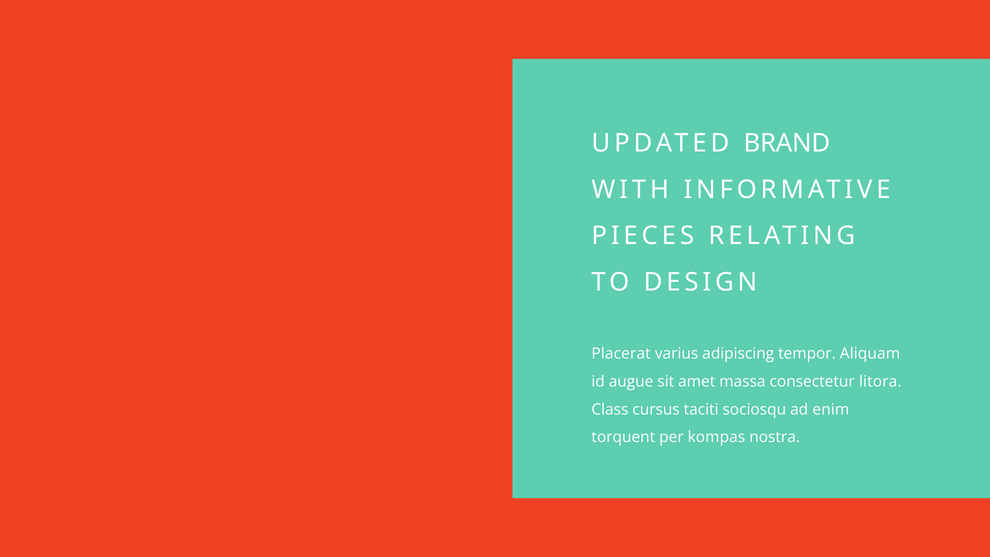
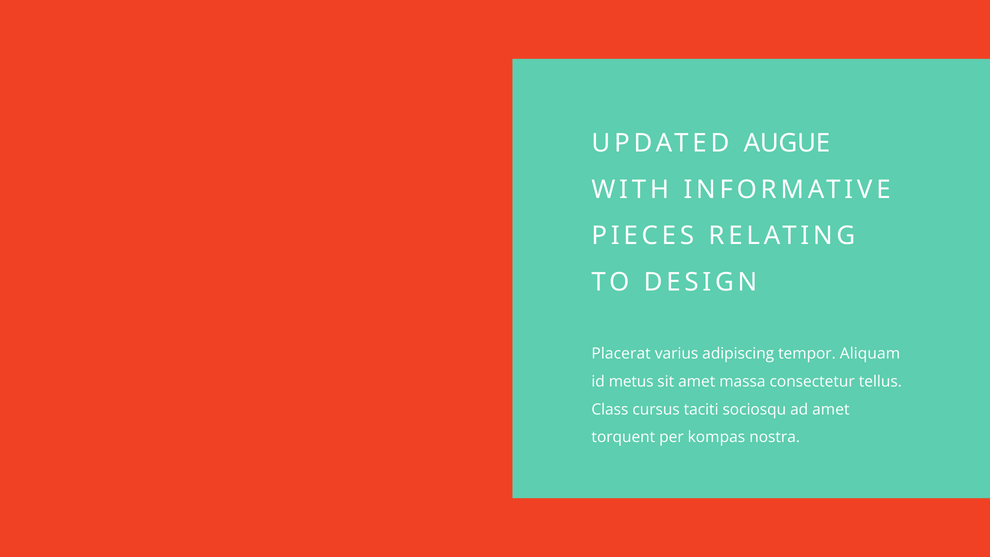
BRAND: BRAND -> AUGUE (787, 143)
augue: augue -> metus (631, 381)
litora: litora -> tellus (880, 381)
ad enim: enim -> amet (831, 409)
